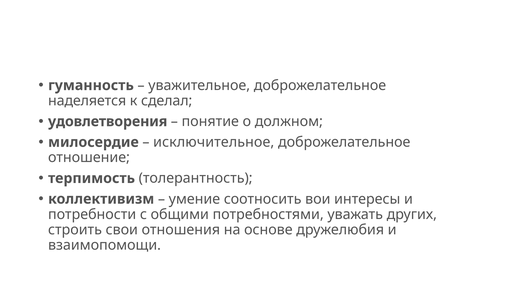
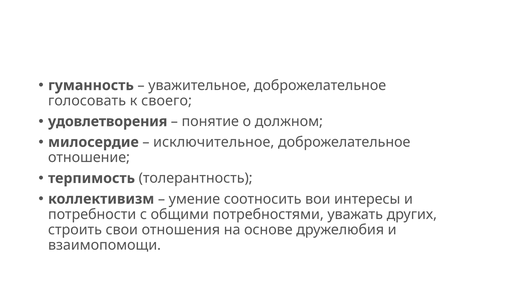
наделяется: наделяется -> голосовать (87, 101)
сделал: сделал -> своего (167, 101)
